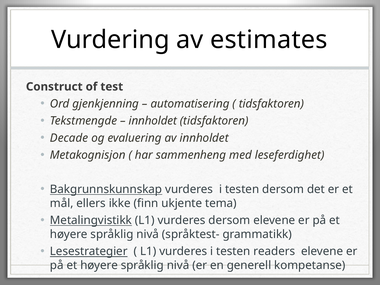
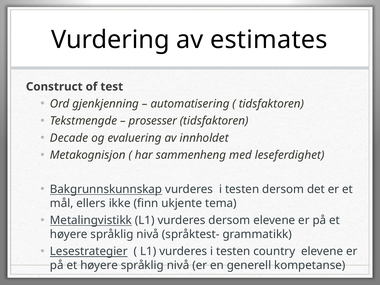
innholdet: innholdet -> prosesser (153, 121)
readers: readers -> country (274, 251)
